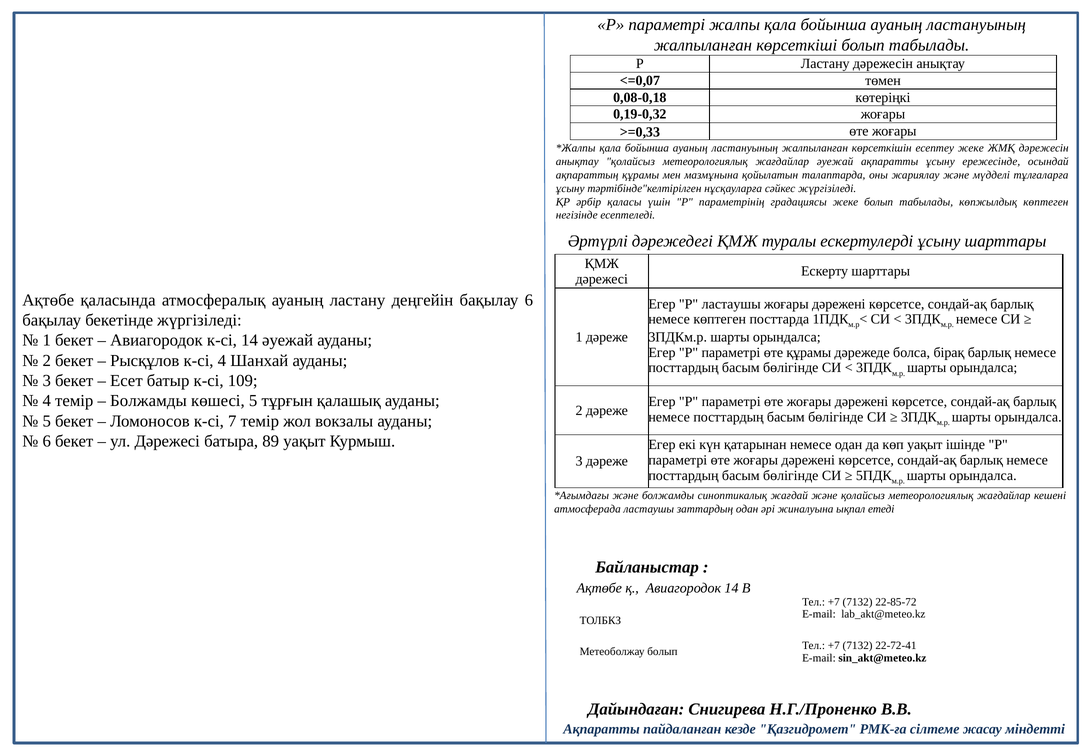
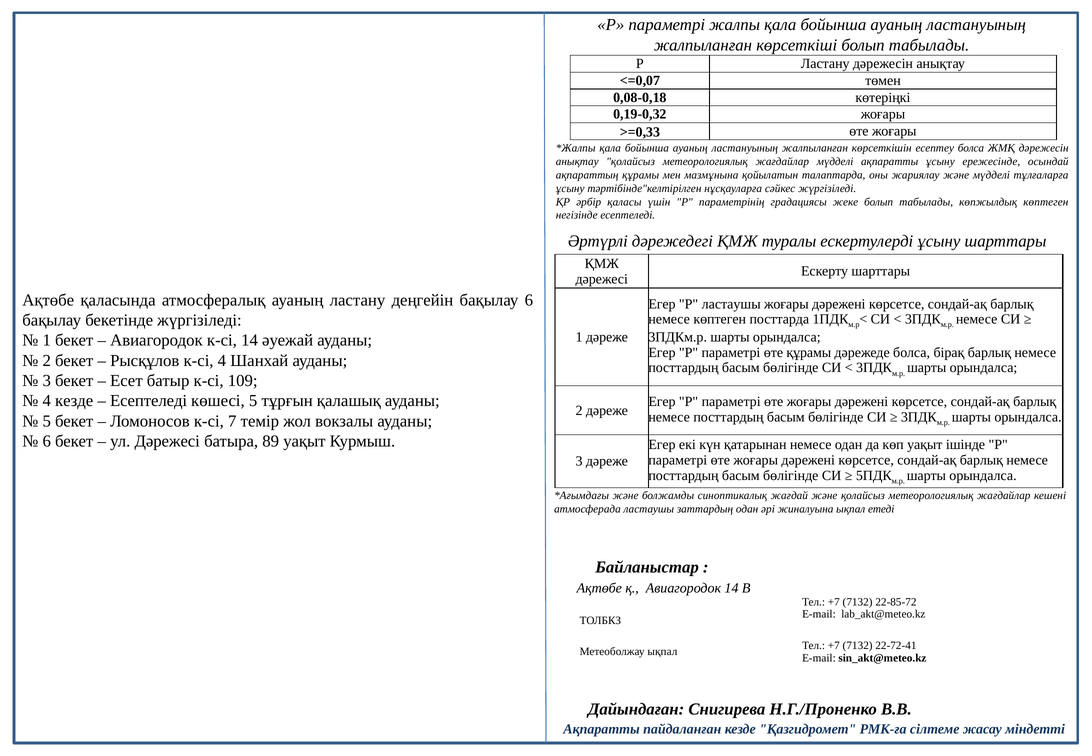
есептеу жеке: жеке -> болса (971, 148)
жағдайлар әуежай: әуежай -> мүдделі (835, 162)
4 темір: темір -> кезде (74, 401)
Болжамды: Болжамды -> Есептеледі (149, 401)
Метеоболжау болып: болып -> ықпал (662, 652)
